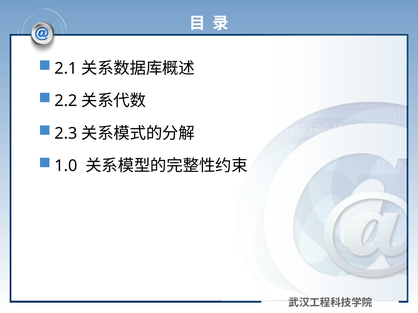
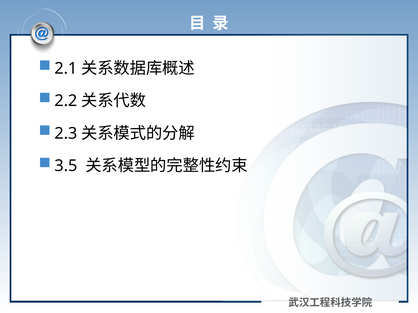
1.0: 1.0 -> 3.5 (66, 166)
